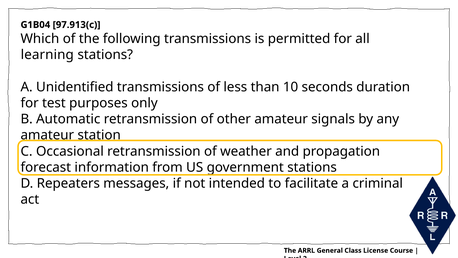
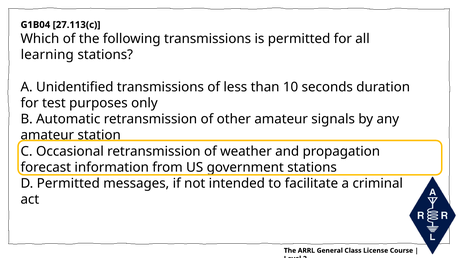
97.913(c: 97.913(c -> 27.113(c (77, 25)
D Repeaters: Repeaters -> Permitted (68, 183)
